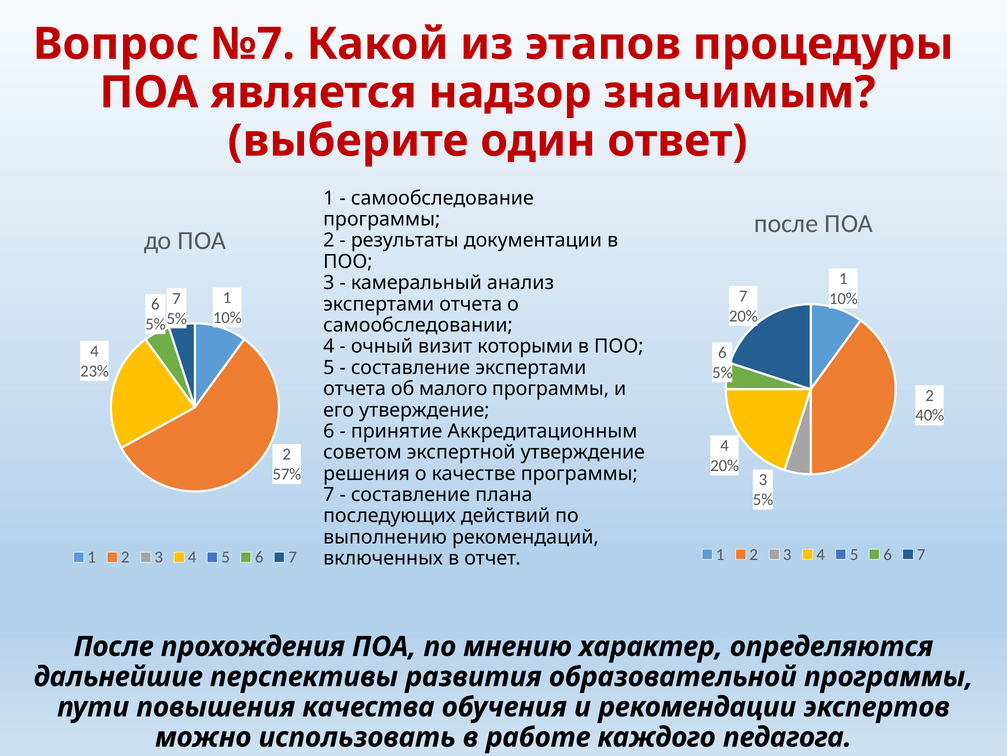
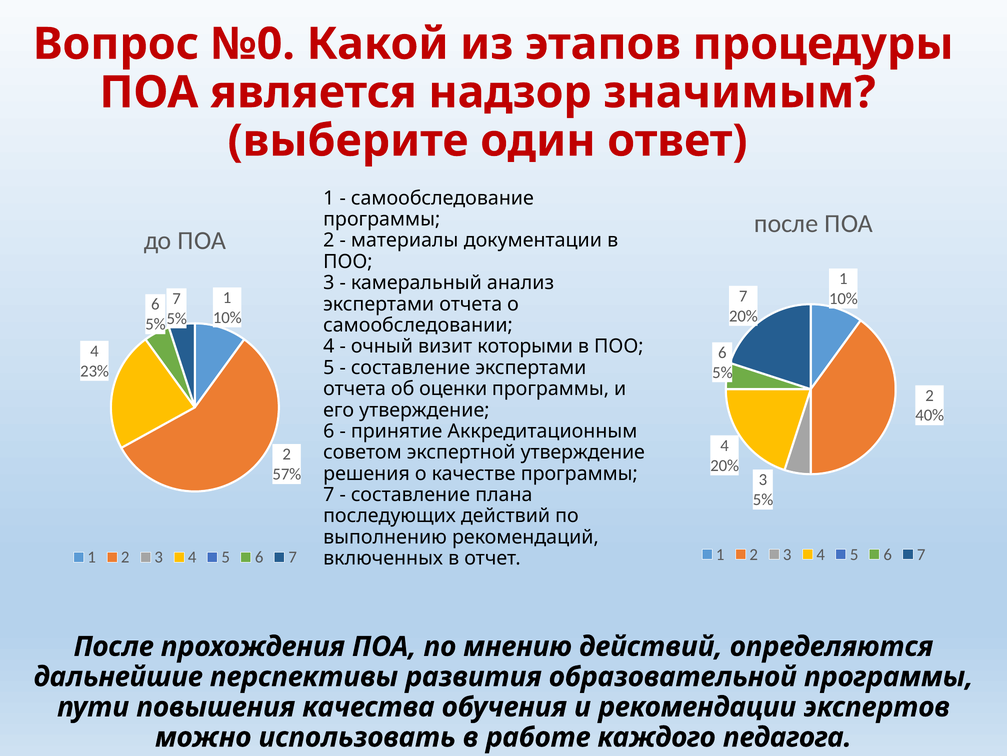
№7: №7 -> №0 (253, 44)
результаты: результаты -> материалы (405, 240)
малого: малого -> оценки (453, 388)
мнению характер: характер -> действий (651, 646)
